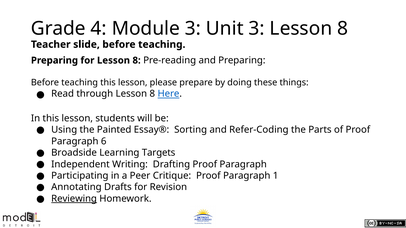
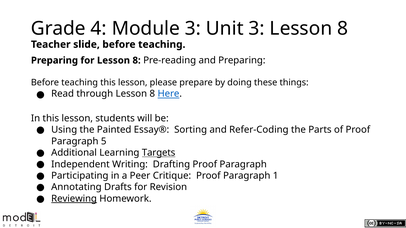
6: 6 -> 5 (104, 141)
Broadside: Broadside -> Additional (74, 153)
Targets underline: none -> present (159, 153)
